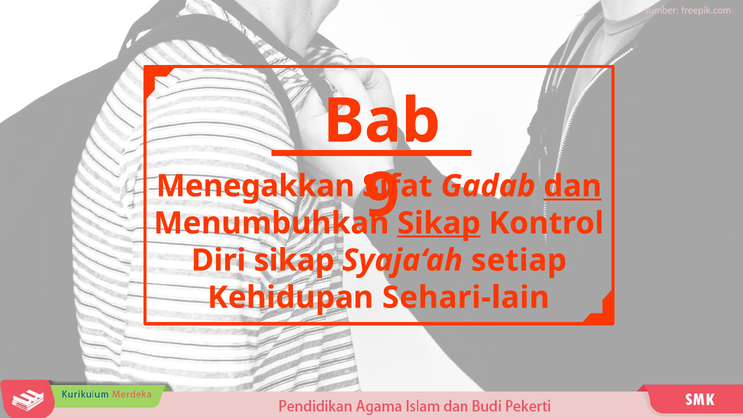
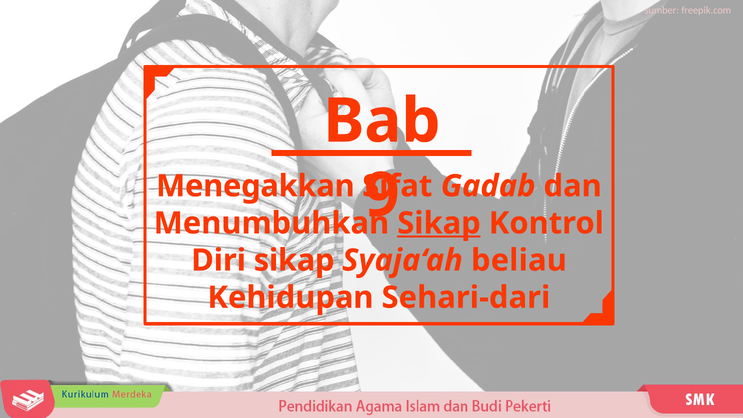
dan underline: present -> none (573, 186)
setiap: setiap -> beliau (519, 260)
Sehari-lain: Sehari-lain -> Sehari-dari (466, 298)
